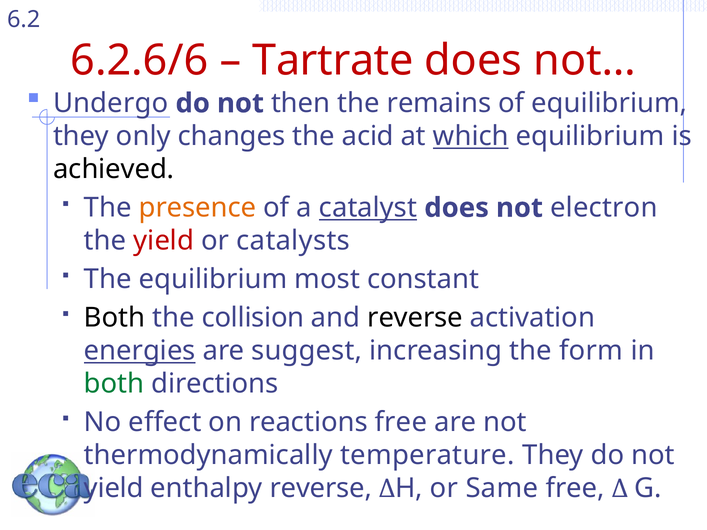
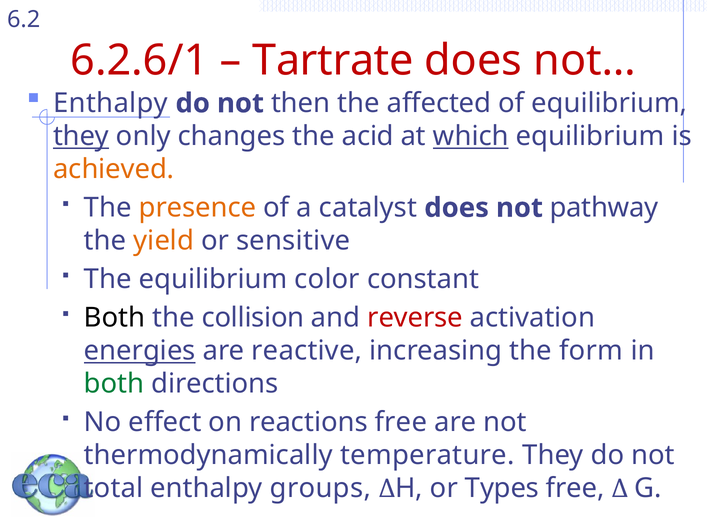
6.2.6/6: 6.2.6/6 -> 6.2.6/1 (139, 61)
Undergo: Undergo -> Enthalpy (111, 103)
remains: remains -> affected (439, 103)
they underline: none -> present (81, 136)
achieved colour: black -> orange (114, 169)
catalyst underline: present -> none (368, 208)
electron: electron -> pathway (604, 208)
yield colour: red -> orange (164, 241)
catalysts: catalysts -> sensitive (293, 241)
most: most -> color (327, 279)
reverse colour: black -> red (415, 318)
suggest: suggest -> reactive (307, 351)
yield: yield -> total (114, 489)
enthalpy reverse: reverse -> groups (320, 489)
Same: Same -> Types (502, 489)
